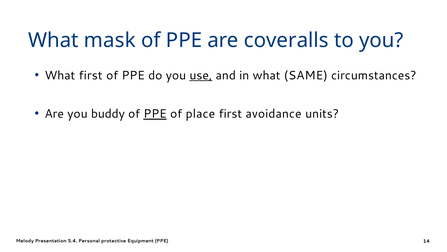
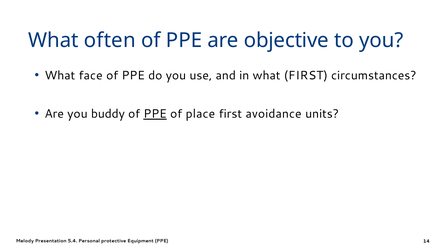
mask: mask -> often (110, 40)
coveralls: coveralls -> objective (286, 40)
What first: first -> face (91, 75)
use underline: present -> none (201, 75)
what SAME: SAME -> FIRST (306, 75)
